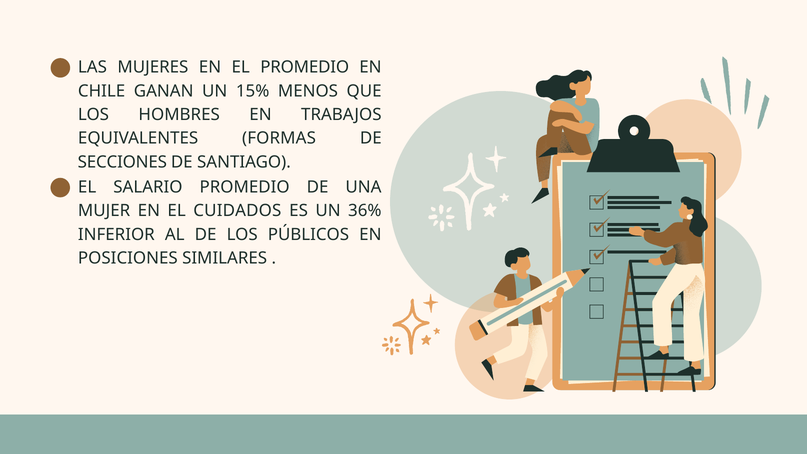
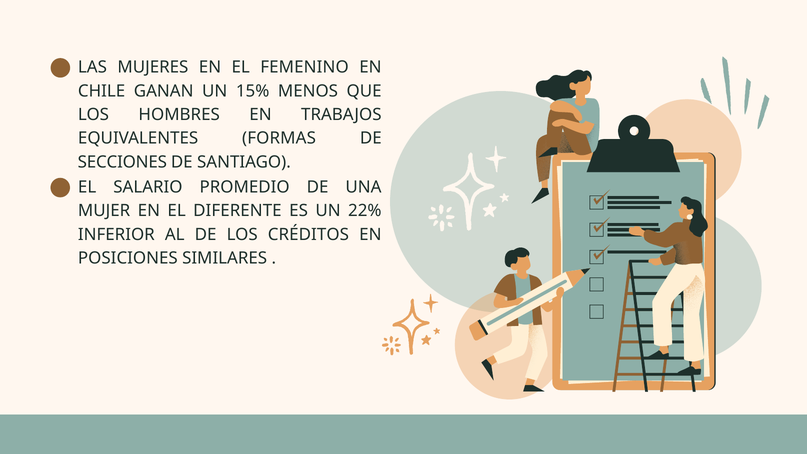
EL PROMEDIO: PROMEDIO -> FEMENINO (305, 67)
CUIDADOS: CUIDADOS -> DIFERENTE (237, 211)
36%: 36% -> 22% (365, 211)
PÚBLICOS: PÚBLICOS -> CRÉDITOS (308, 234)
